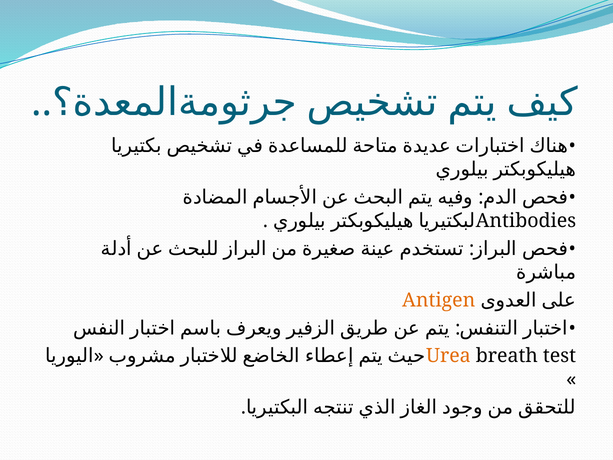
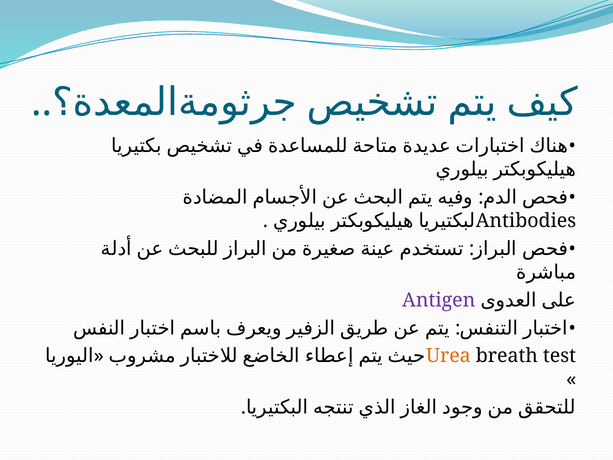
Antigen colour: orange -> purple (439, 300)
